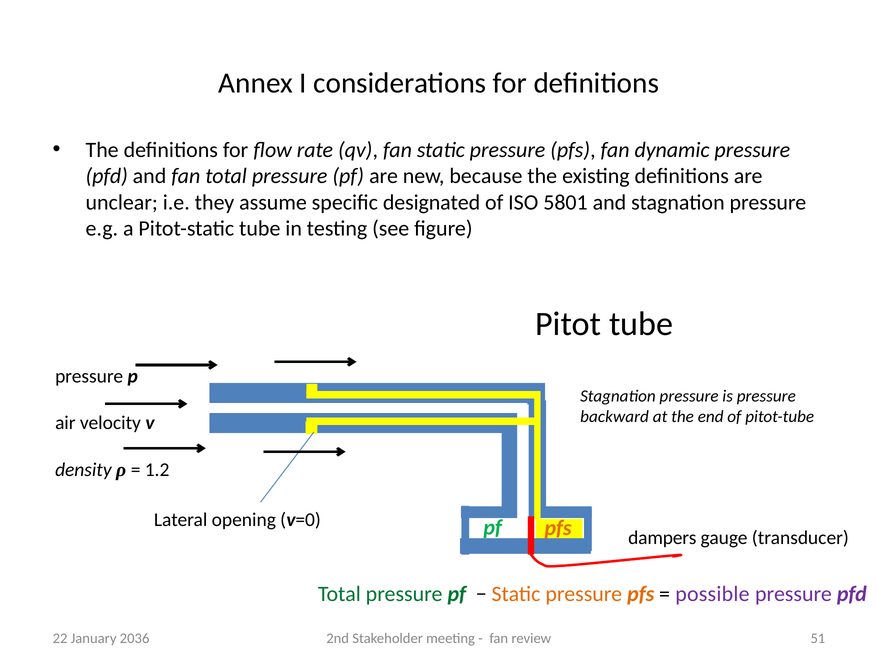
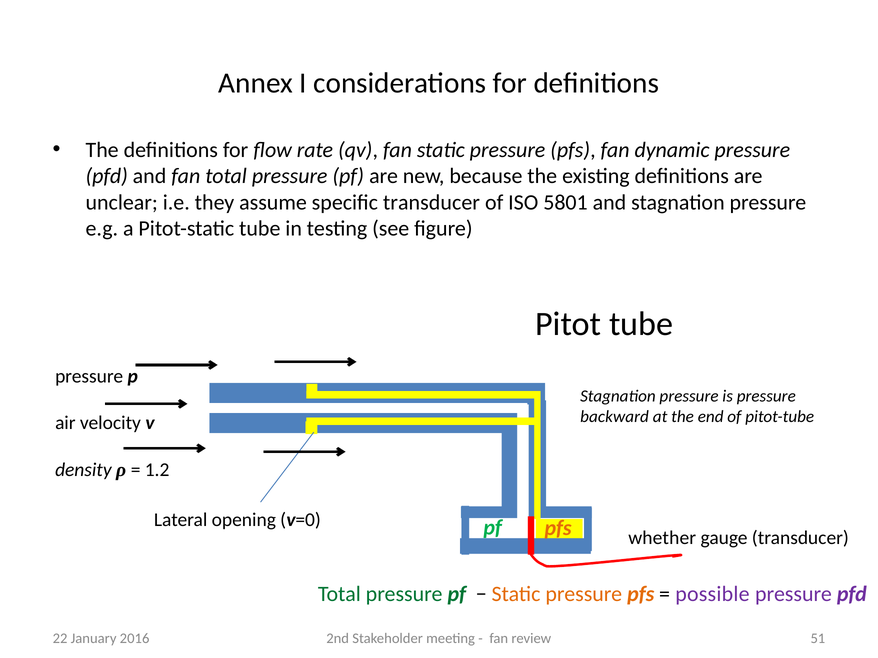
specific designated: designated -> transducer (431, 203)
dampers: dampers -> whether (662, 538)
2036: 2036 -> 2016 (135, 639)
